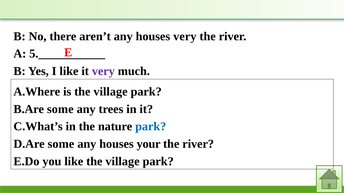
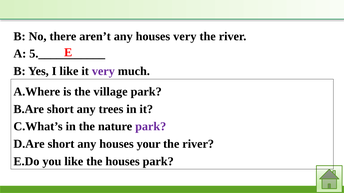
B.Are some: some -> short (60, 109)
park colour: blue -> purple (151, 127)
D.Are some: some -> short (61, 144)
like the village: village -> houses (123, 162)
